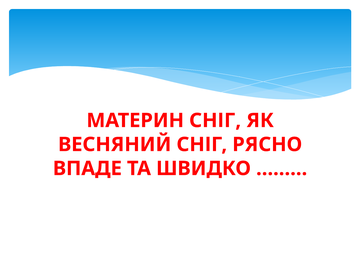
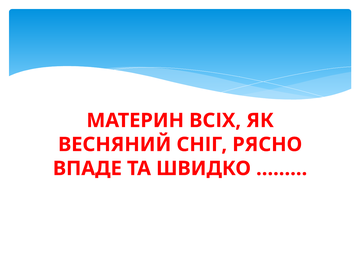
МАТЕРИН СНІГ: СНІГ -> ВСІХ (215, 121)
